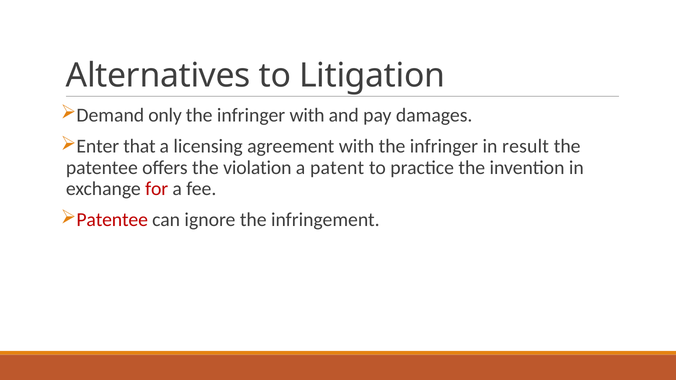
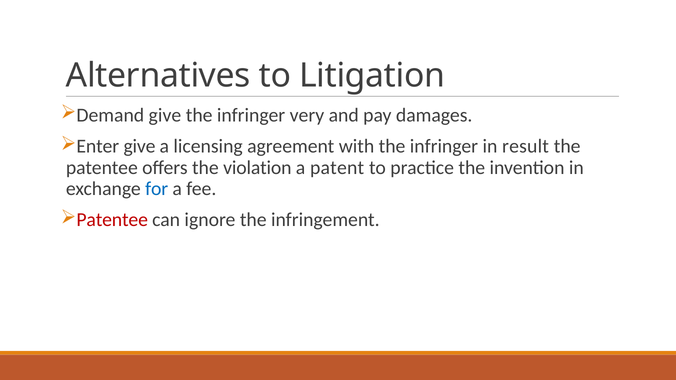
Demand only: only -> give (165, 115)
infringer with: with -> very (307, 115)
Enter that: that -> give (139, 146)
for colour: red -> blue (157, 189)
